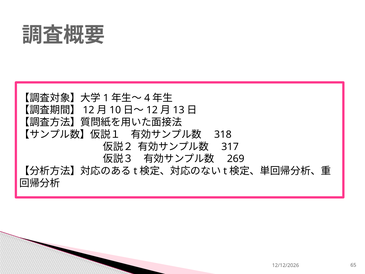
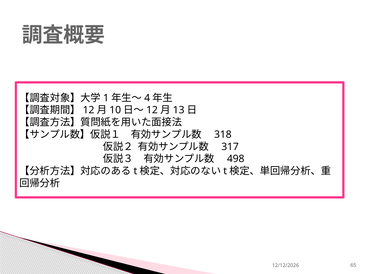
269: 269 -> 498 (236, 159)
